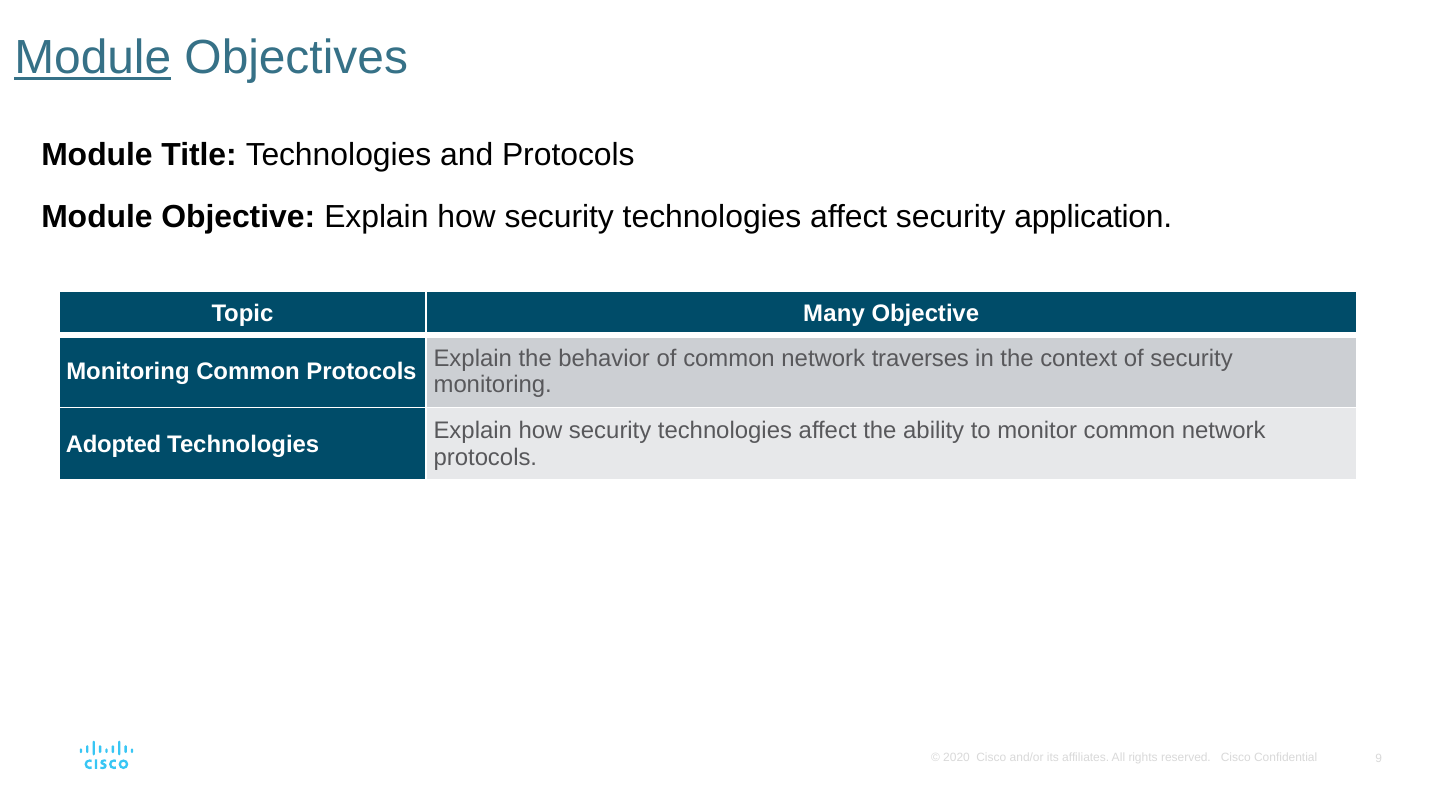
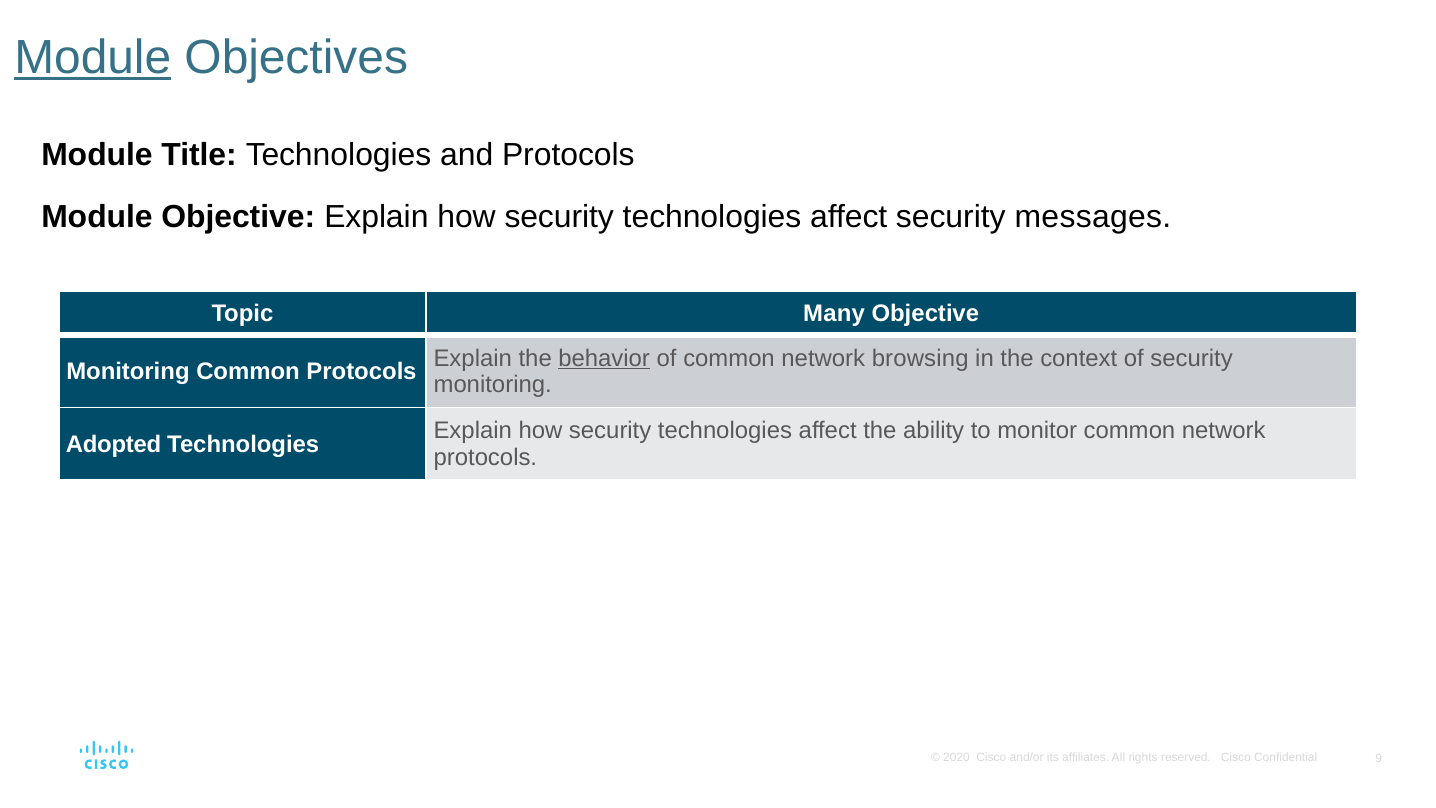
application: application -> messages (1093, 217)
behavior underline: none -> present (604, 358)
traverses: traverses -> browsing (920, 358)
